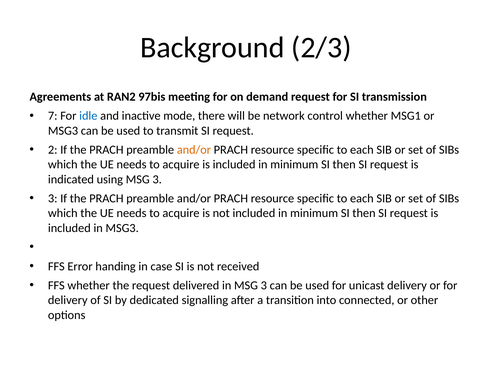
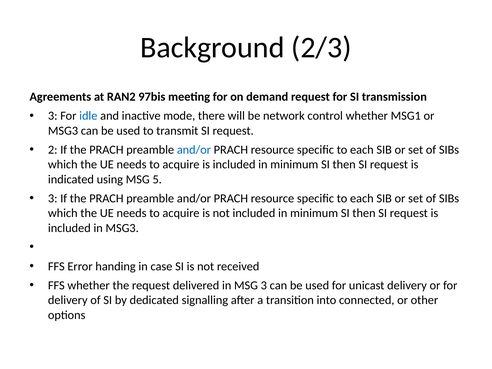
7: 7 -> 3 (53, 116)
and/or colour: orange -> blue (194, 150)
using MSG 3: 3 -> 5 (157, 179)
